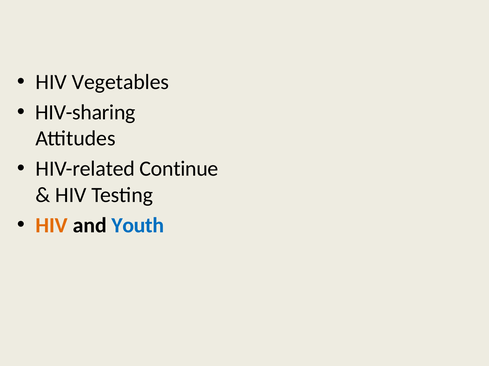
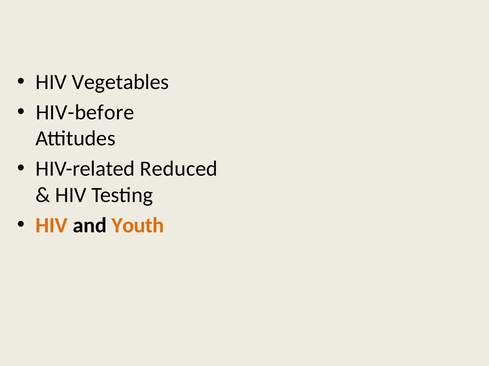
HIV-sharing: HIV-sharing -> HIV-before (85, 113)
Continue: Continue -> Reduced (179, 169)
Youth colour: blue -> orange (138, 226)
